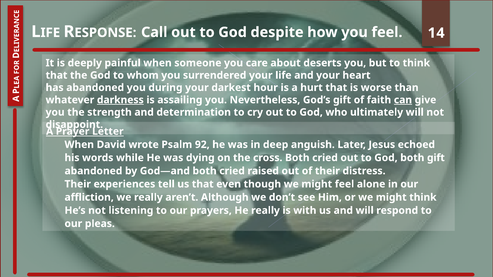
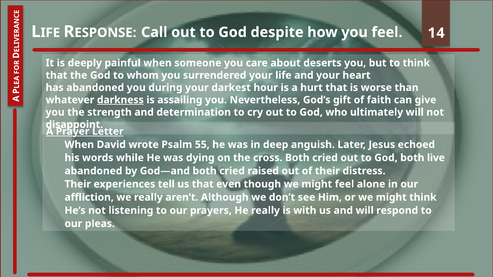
can underline: present -> none (403, 100)
92: 92 -> 55 (202, 145)
both gift: gift -> live (436, 158)
